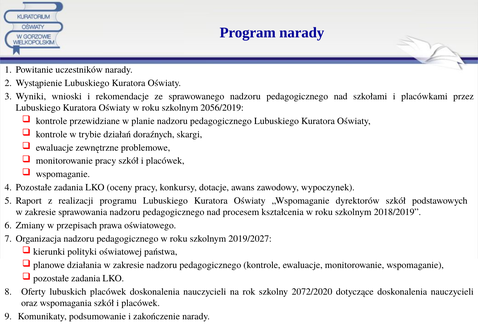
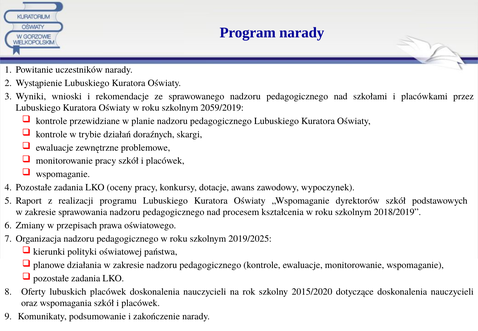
2056/2019: 2056/2019 -> 2059/2019 (222, 108)
2019/2027: 2019/2027 -> 2019/2025 (250, 239)
2072/2020: 2072/2020 -> 2015/2020 (312, 292)
